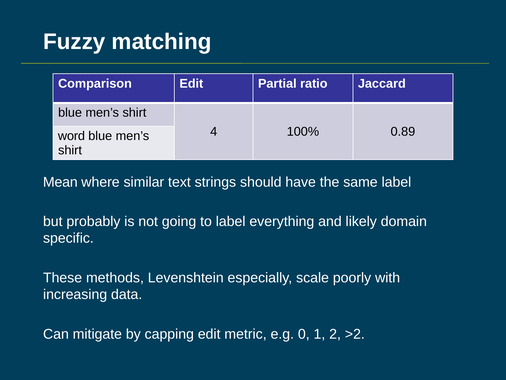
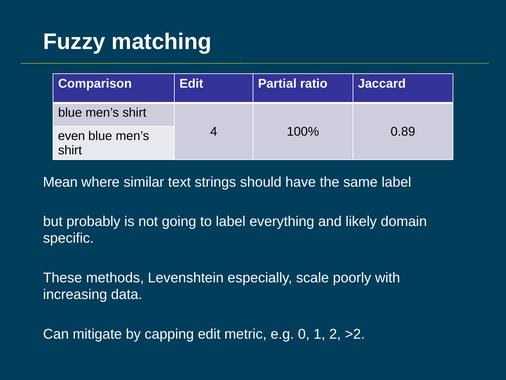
word: word -> even (72, 136)
